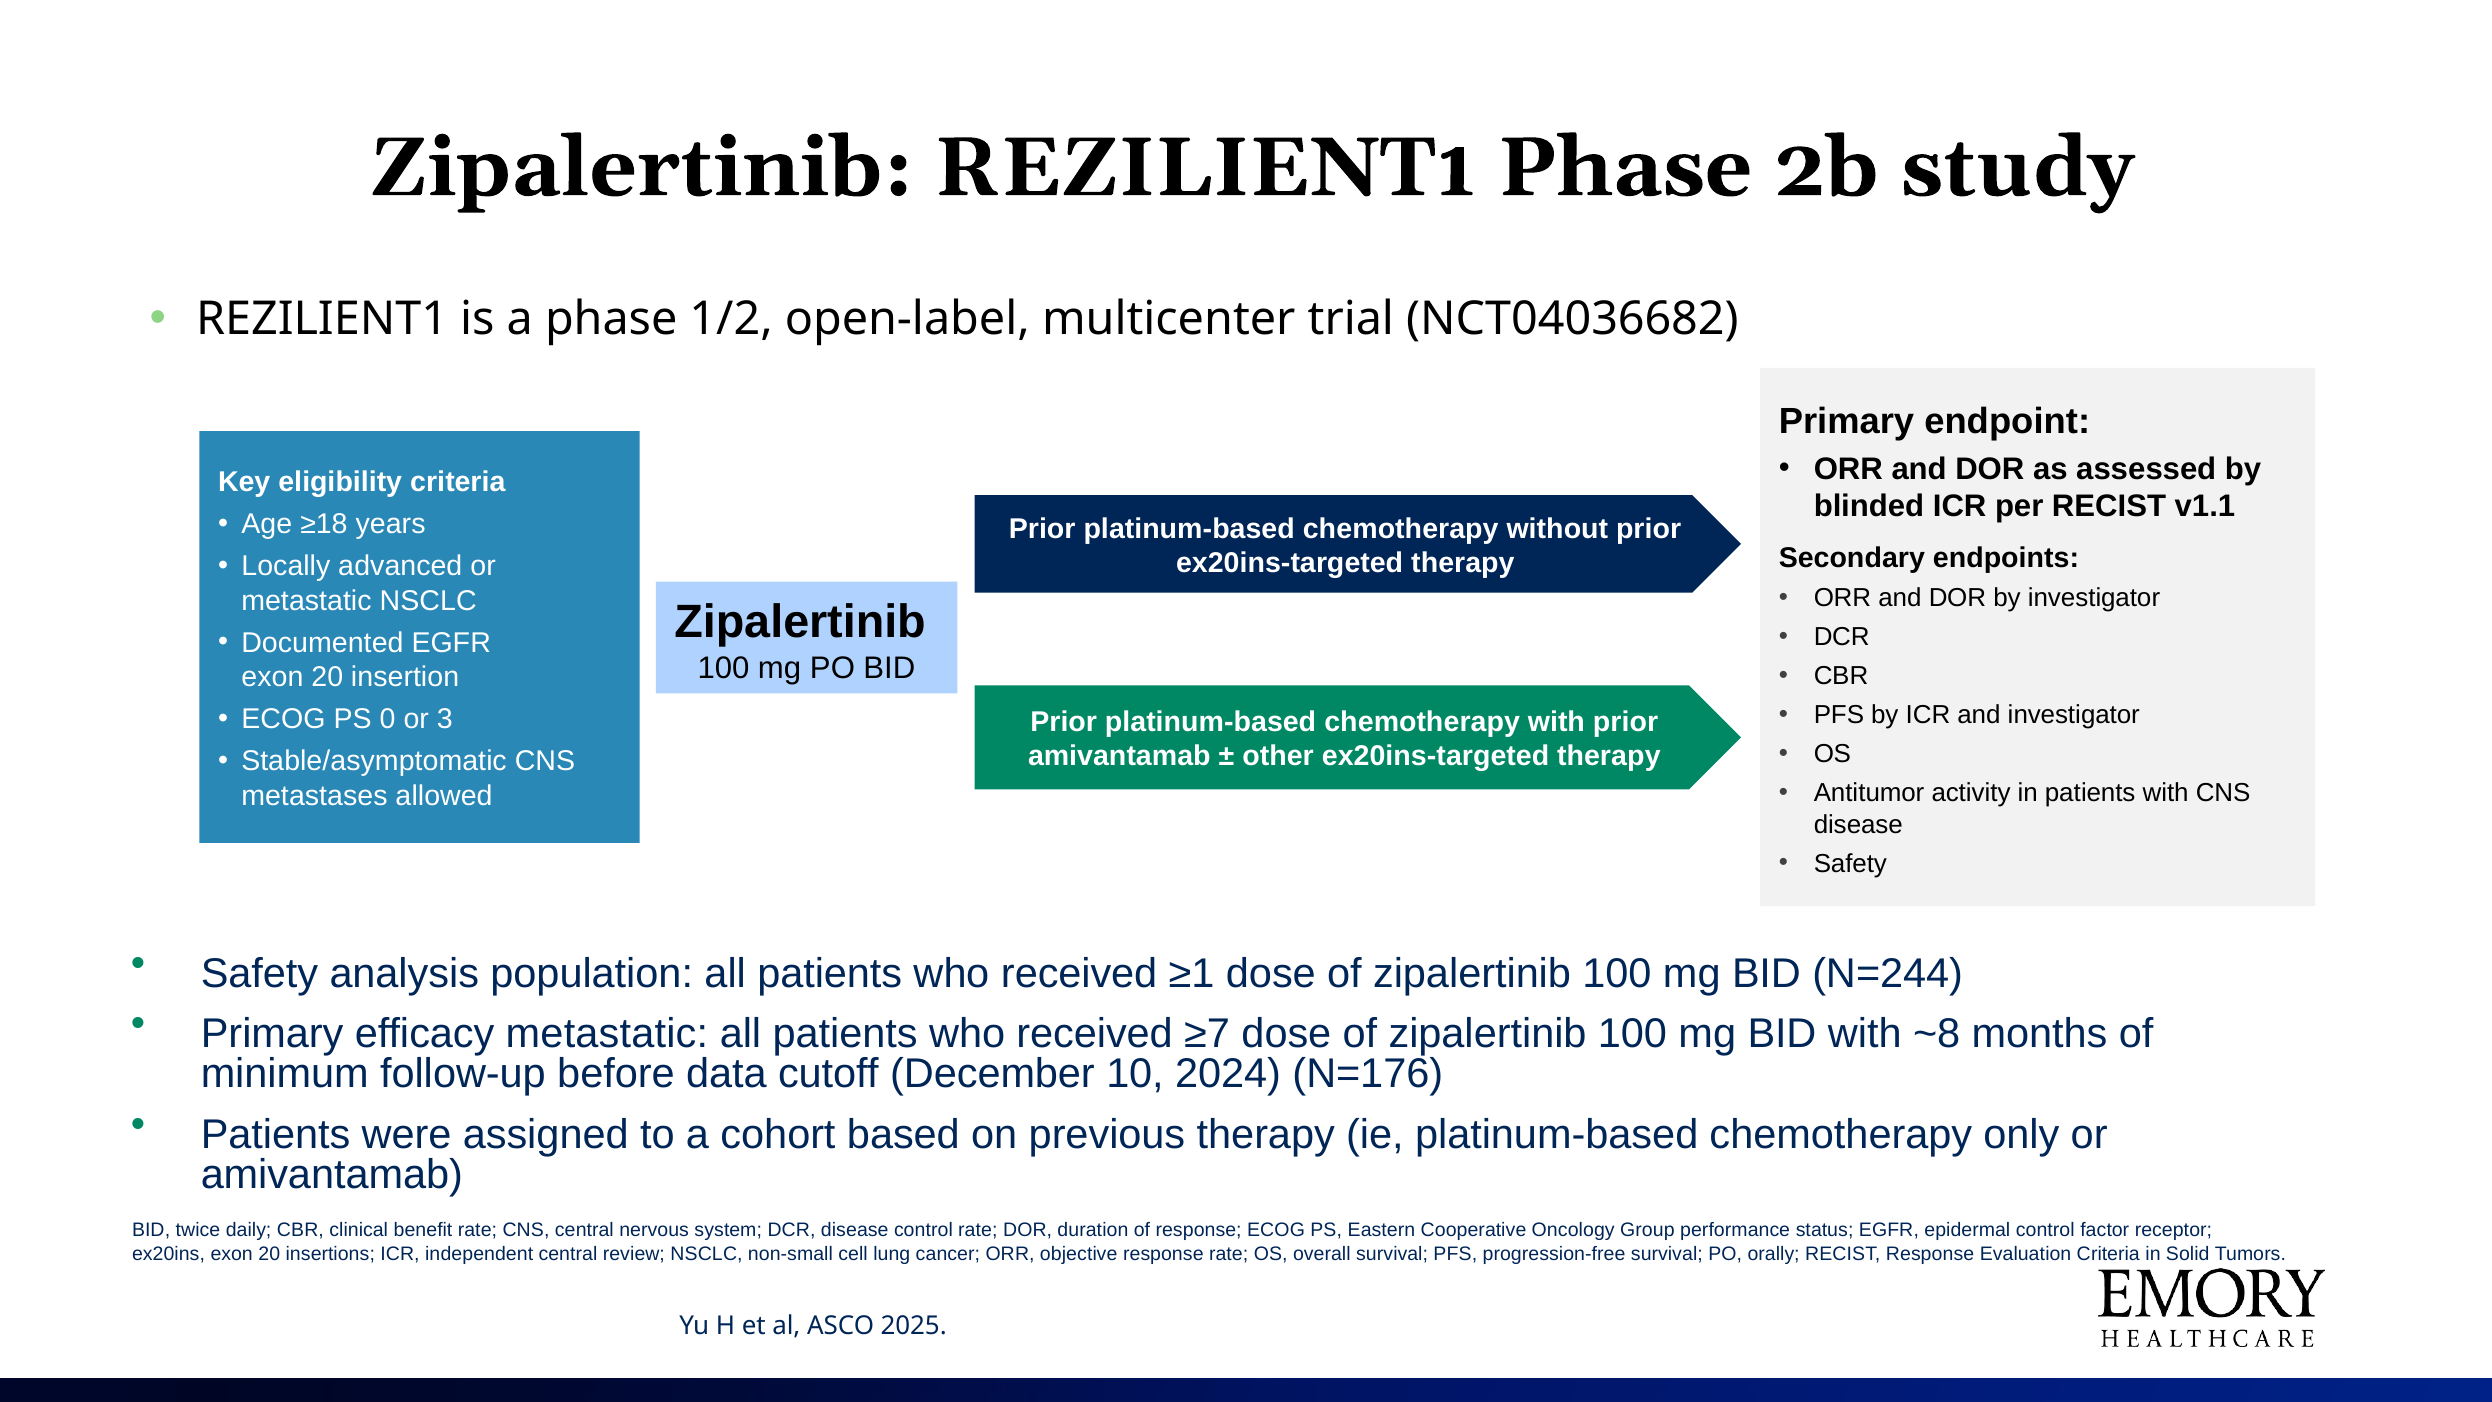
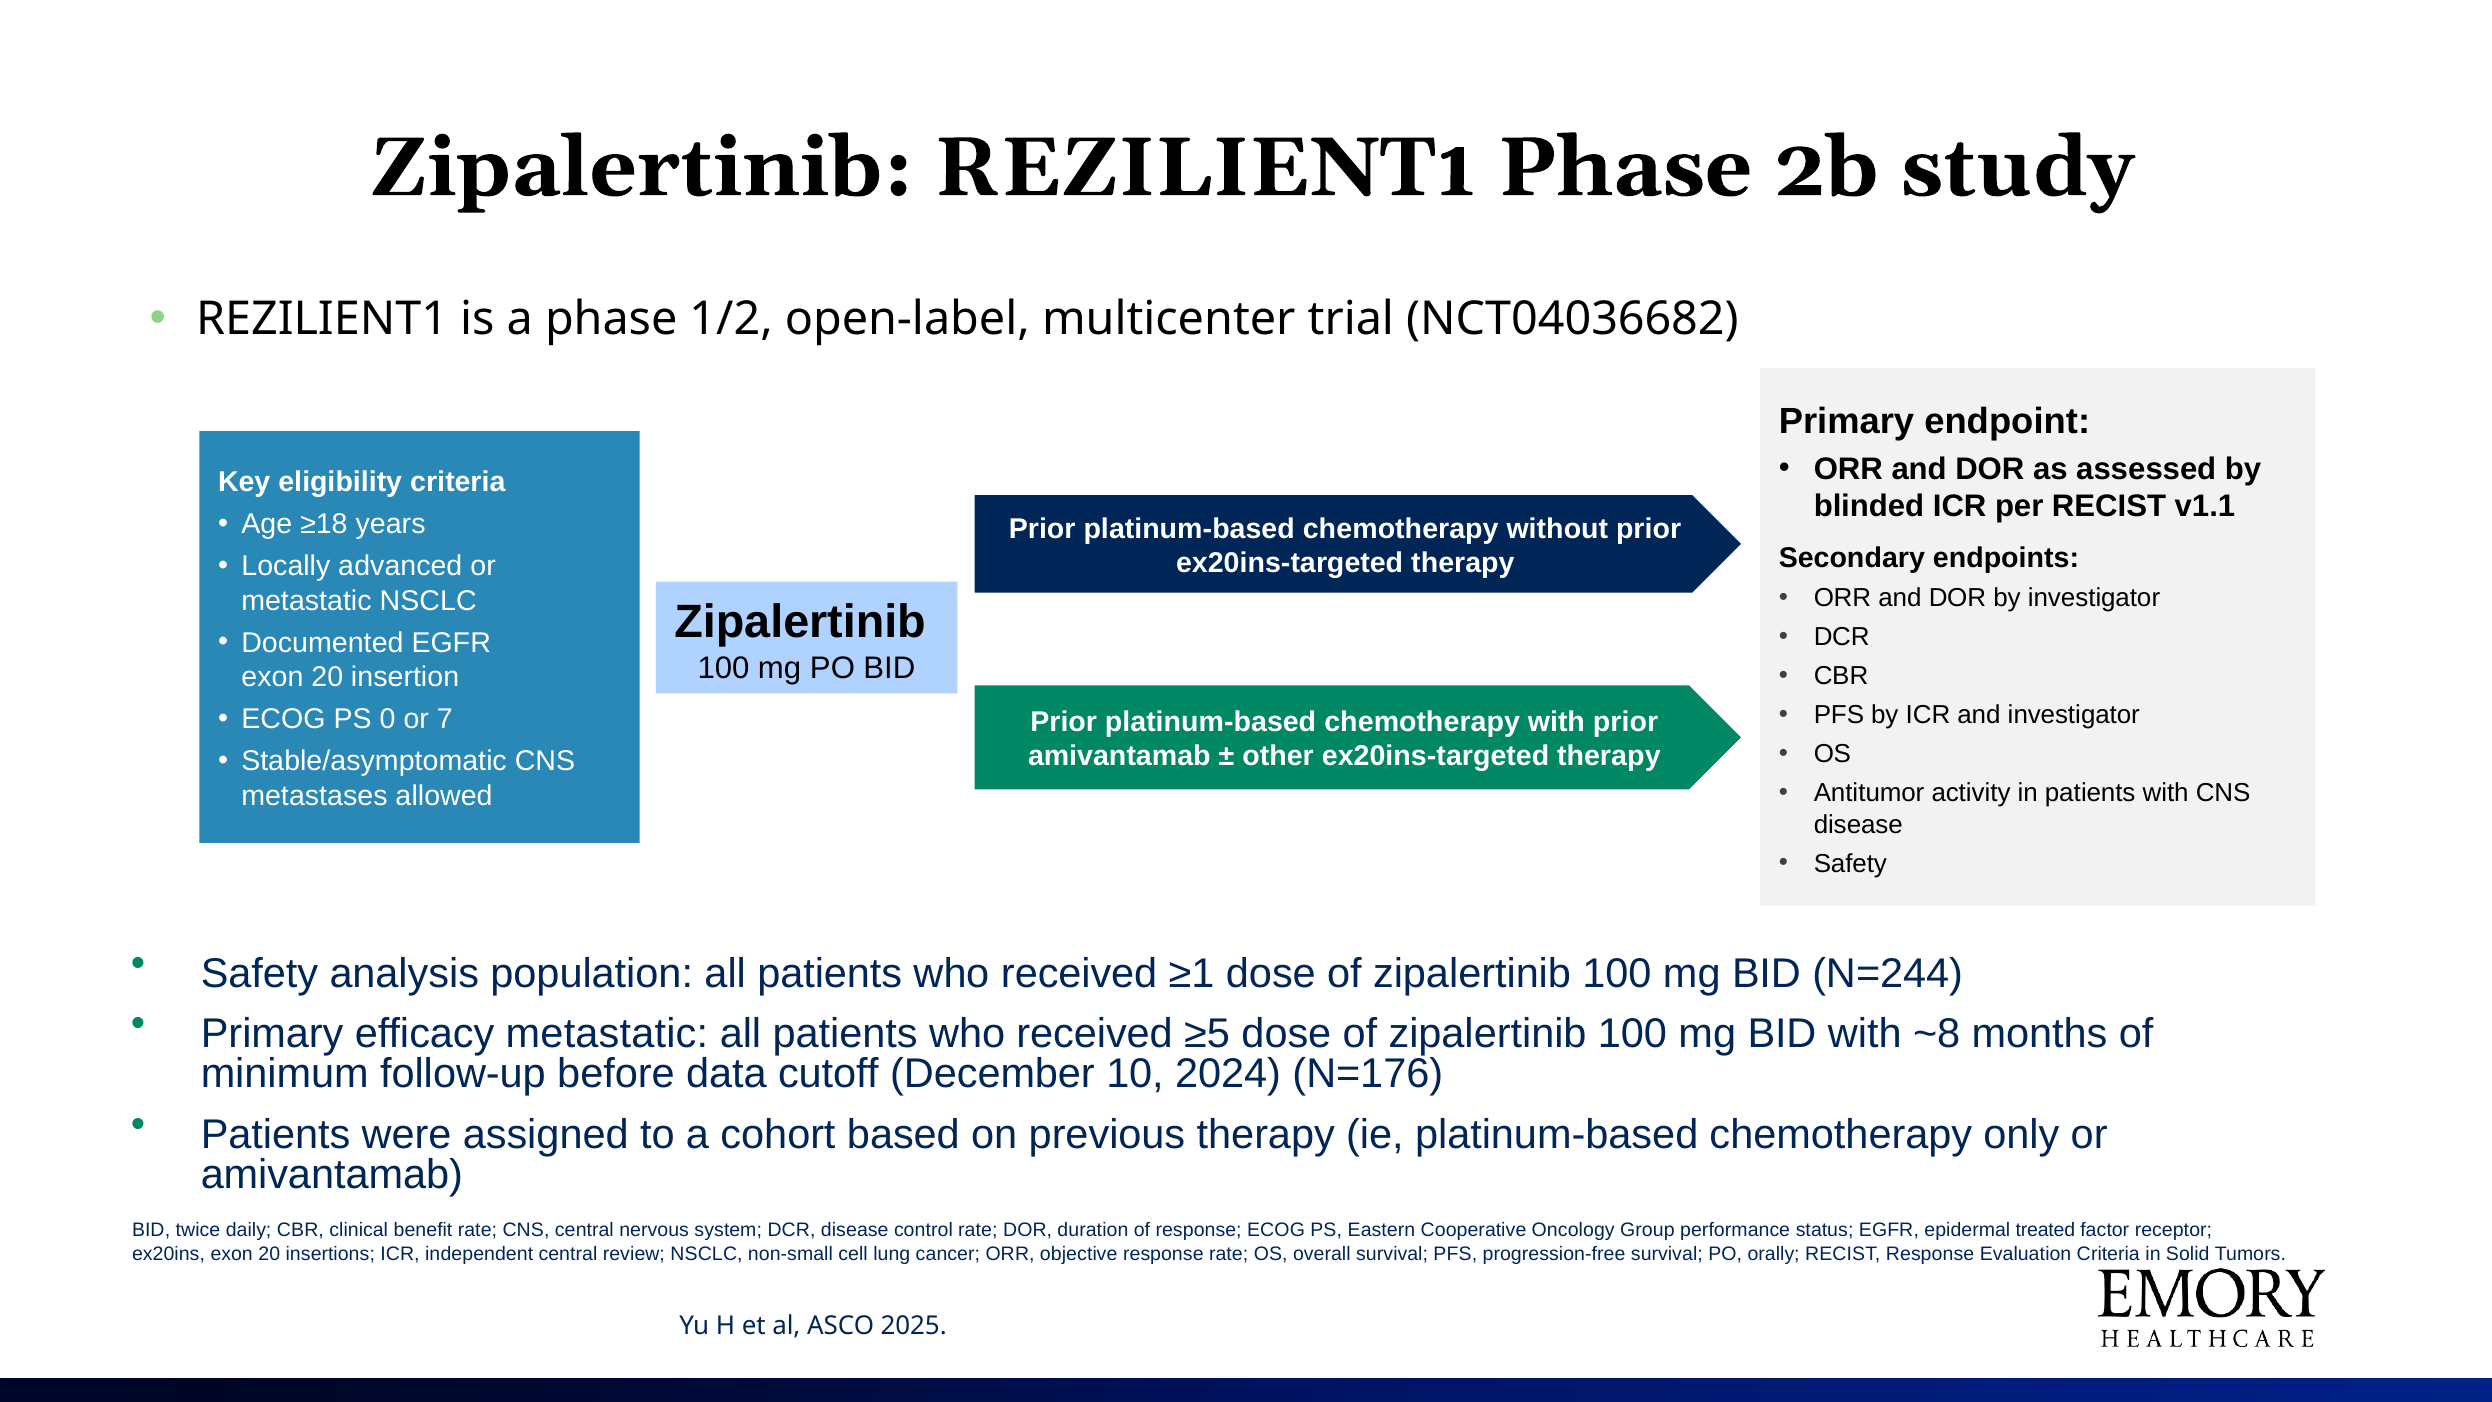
3: 3 -> 7 (445, 719)
≥7: ≥7 -> ≥5 (1207, 1034)
epidermal control: control -> treated (2045, 1230)
